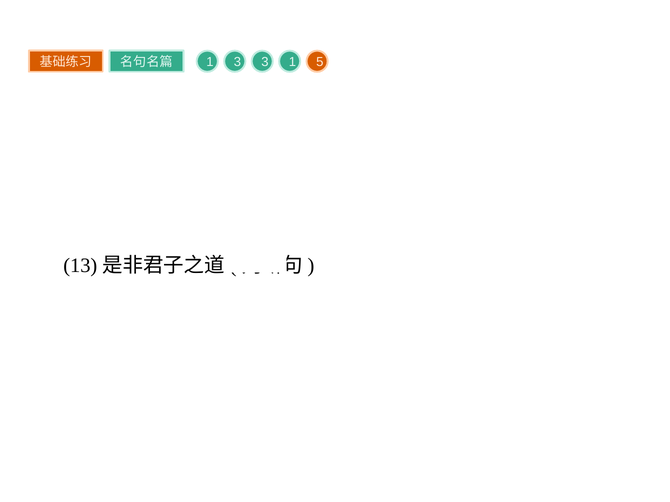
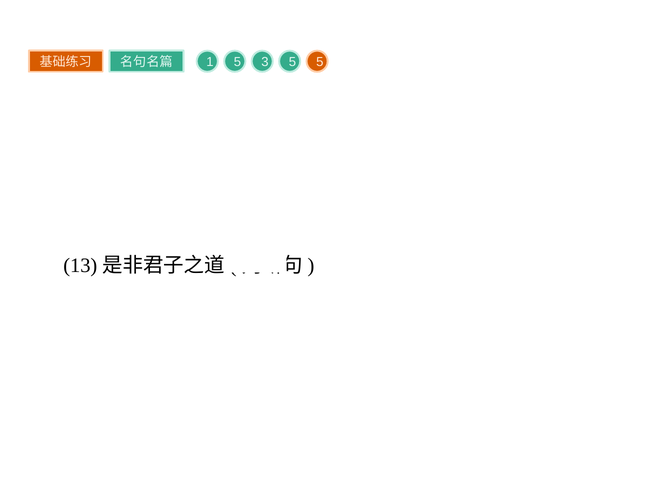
1 3: 3 -> 5 (237, 62)
3 1: 1 -> 5 (292, 62)
